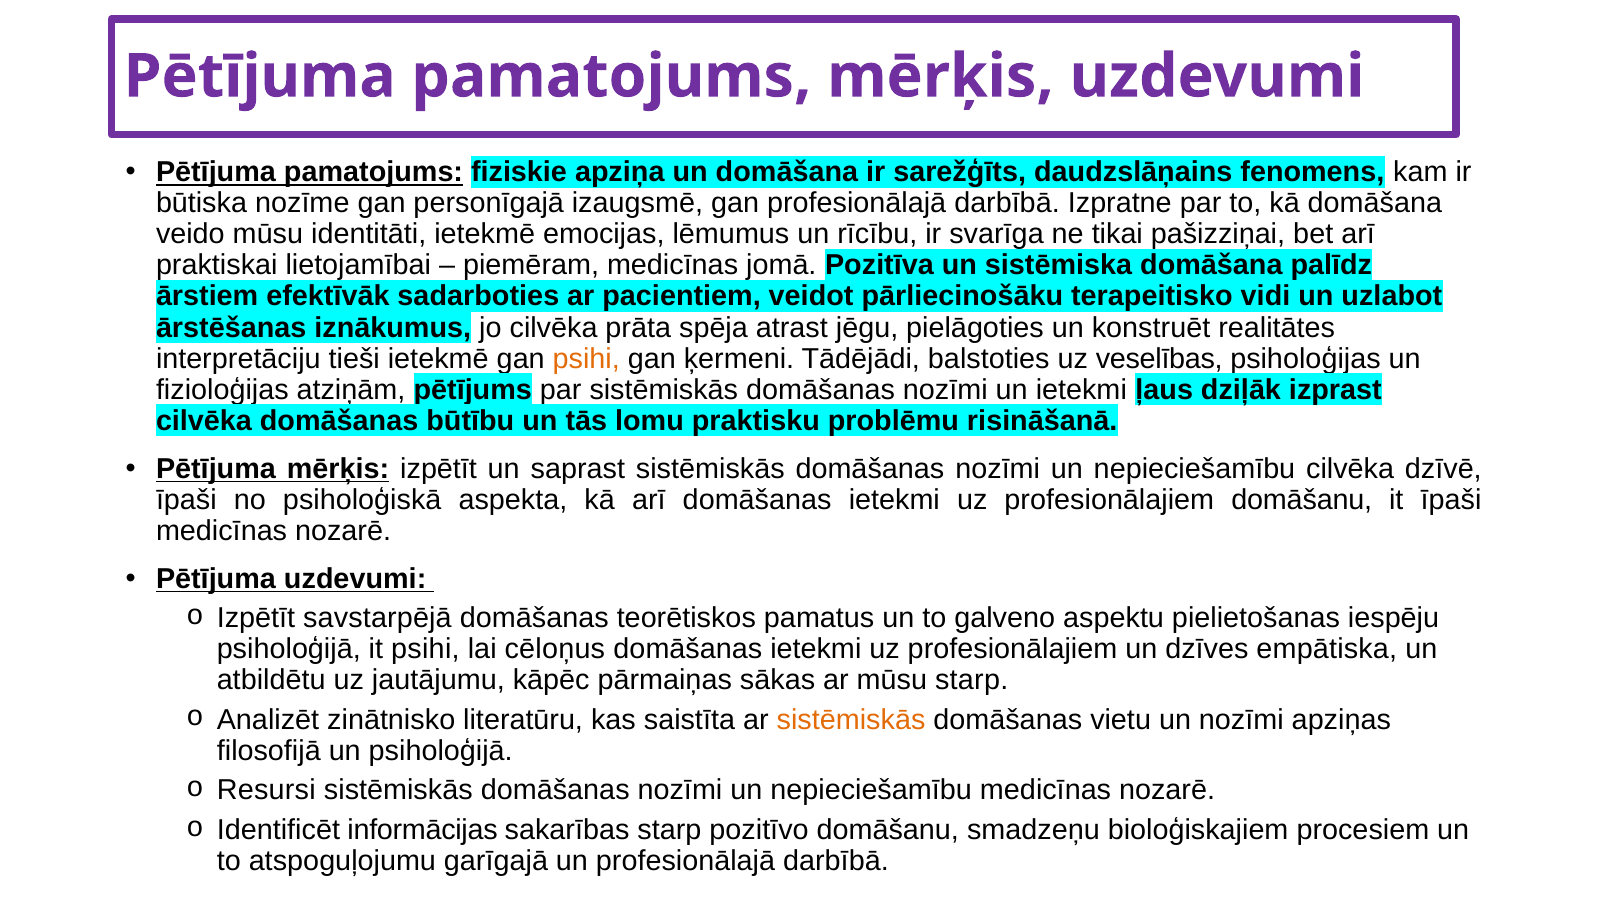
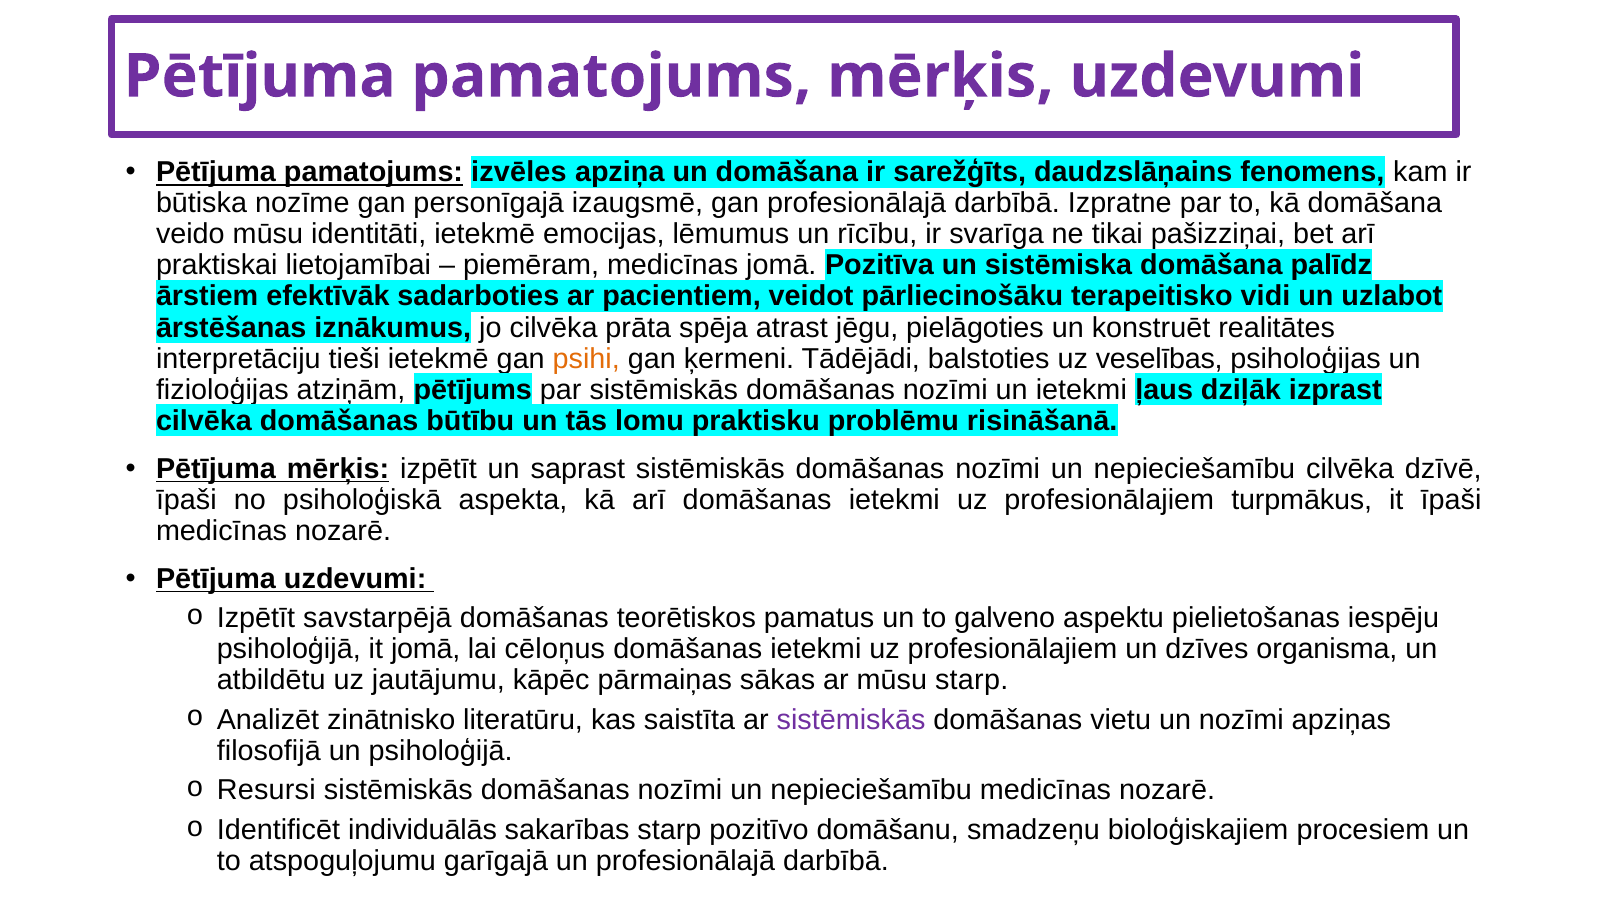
fiziskie: fiziskie -> izvēles (519, 172)
profesionālajiem domāšanu: domāšanu -> turpmākus (1302, 500)
it psihi: psihi -> jomā (426, 649)
empātiska: empātiska -> organisma (1327, 649)
sistēmiskās colour: orange -> purple (851, 720)
informācijas: informācijas -> individuālās (422, 830)
